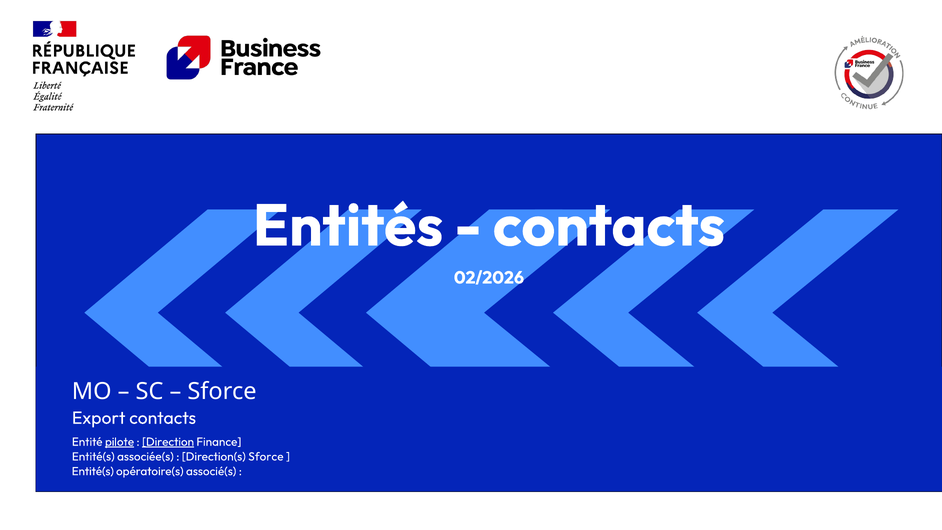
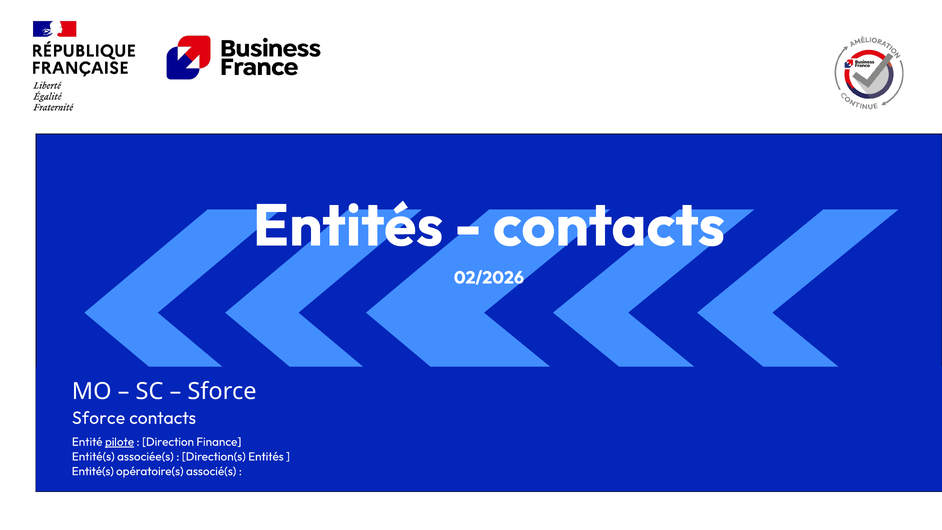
Export: Export -> Sforce (99, 418)
Direction underline: present -> none (168, 442)
Direction(s Sforce: Sforce -> Entités (266, 456)
